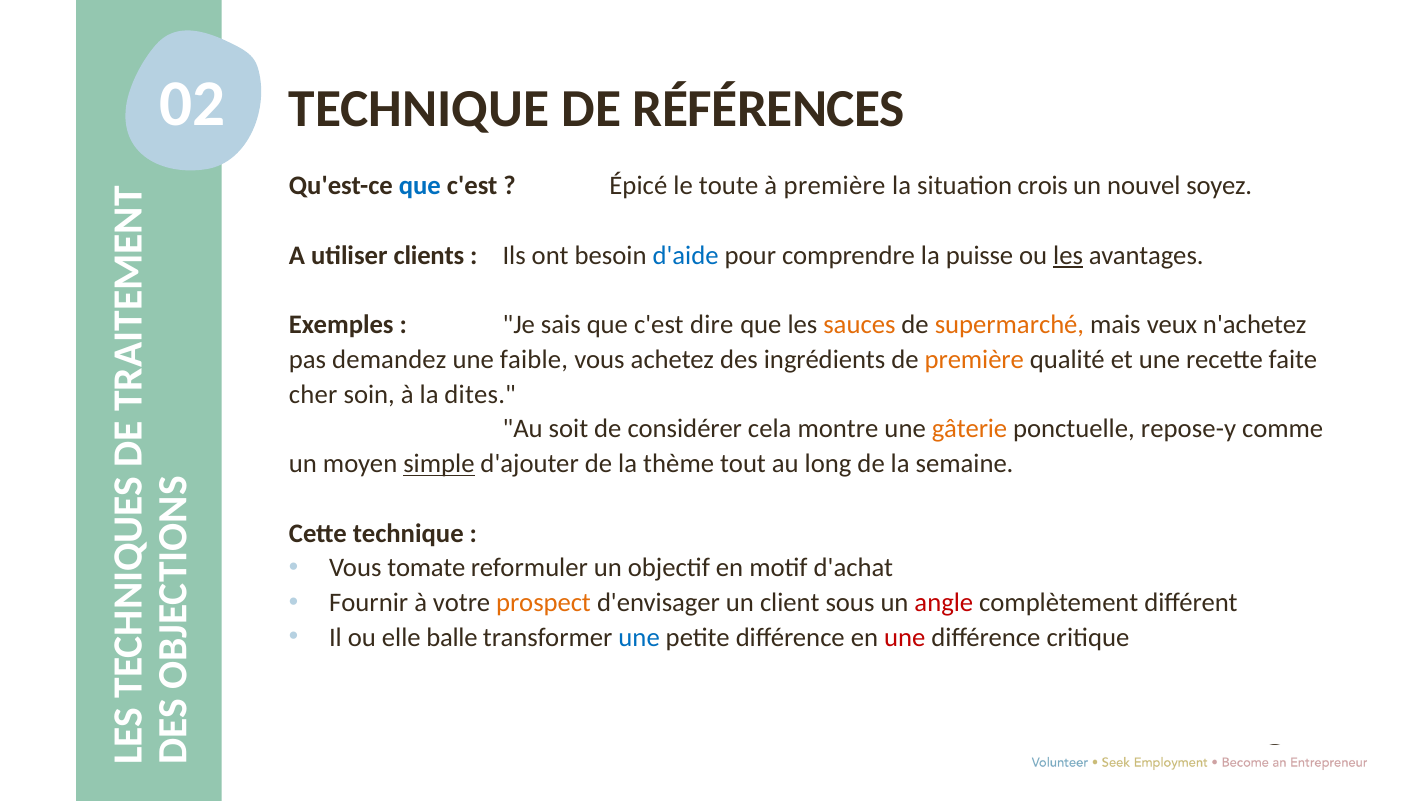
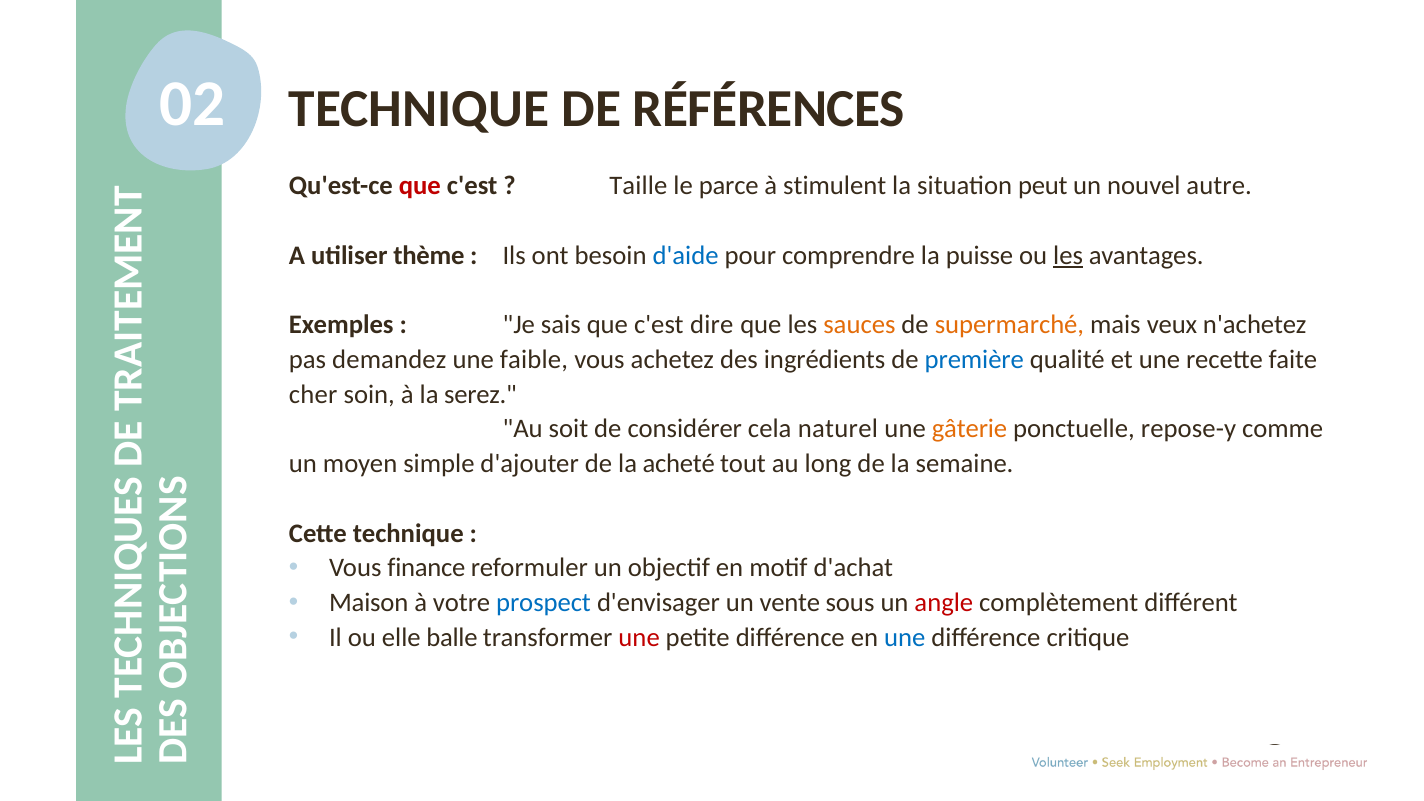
que colour: blue -> red (420, 186)
Épicé: Épicé -> Taille (638, 186)
toute: toute -> parce (729, 186)
à première: première -> stimulent (835, 186)
crois: crois -> peut (1043, 186)
soyez: soyez -> autre (1219, 186)
clients: clients -> thème (429, 255)
première colour: orange -> blue (974, 360)
dites: dites -> serez (480, 394)
montre: montre -> naturel (838, 429)
simple underline: present -> none (439, 464)
thème: thème -> acheté (679, 464)
tomate: tomate -> finance (426, 568)
Fournir: Fournir -> Maison (369, 603)
prospect colour: orange -> blue (543, 603)
client: client -> vente (790, 603)
une colour: blue -> red (639, 637)
une colour: red -> blue (905, 637)
